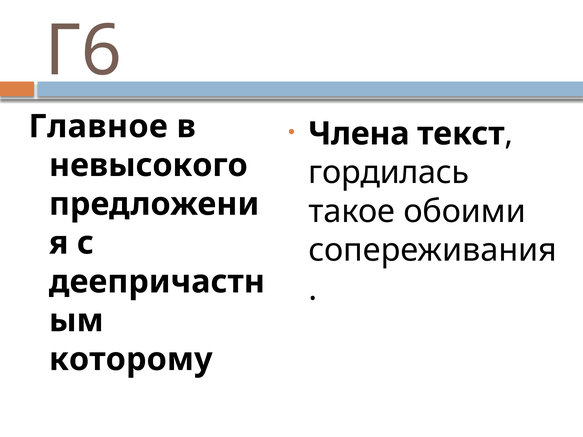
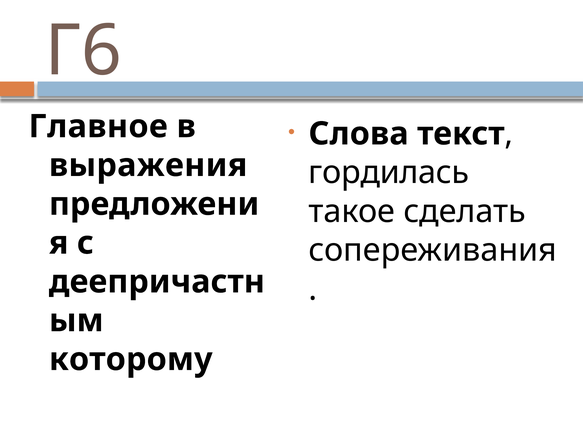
Члена: Члена -> Слова (359, 134)
невысокого: невысокого -> выражения (148, 165)
обоими: обоими -> сделать (465, 212)
